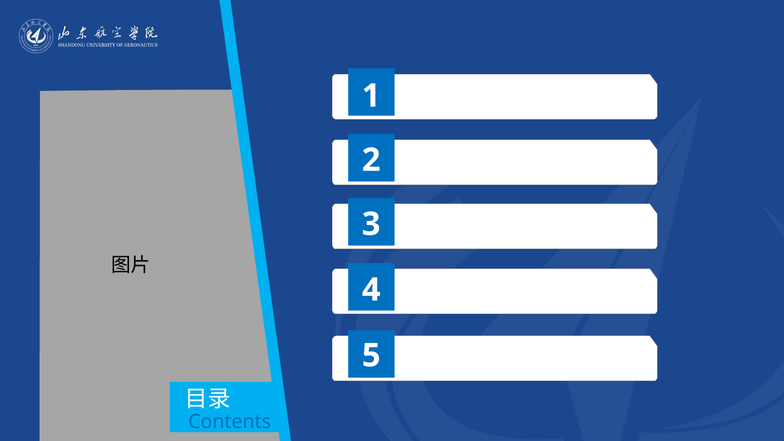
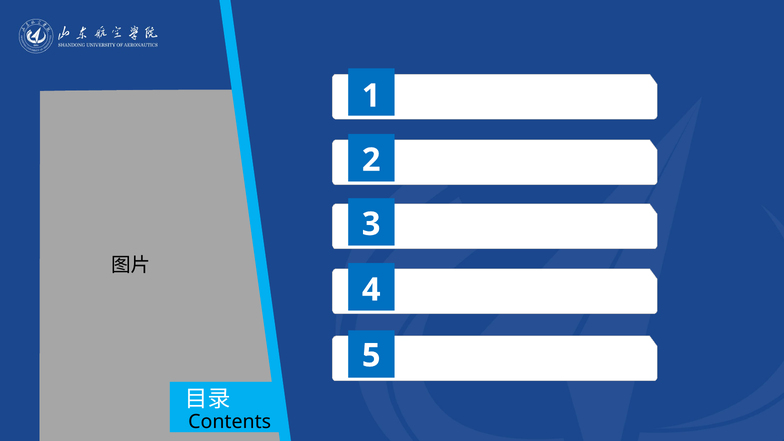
Contents colour: blue -> black (230, 422)
